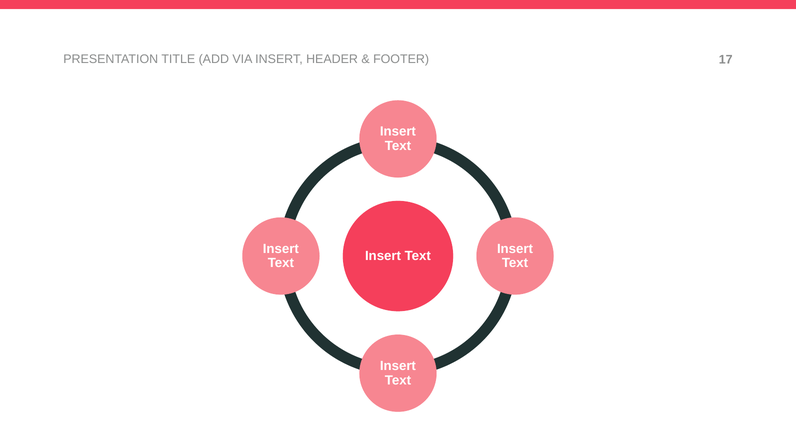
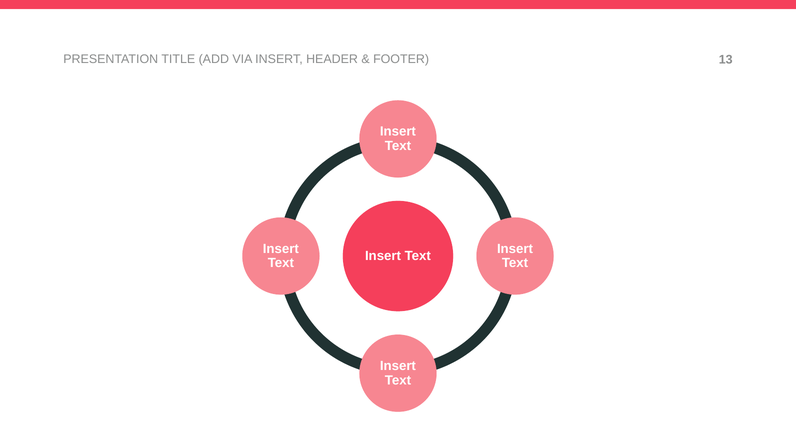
17: 17 -> 13 (726, 59)
